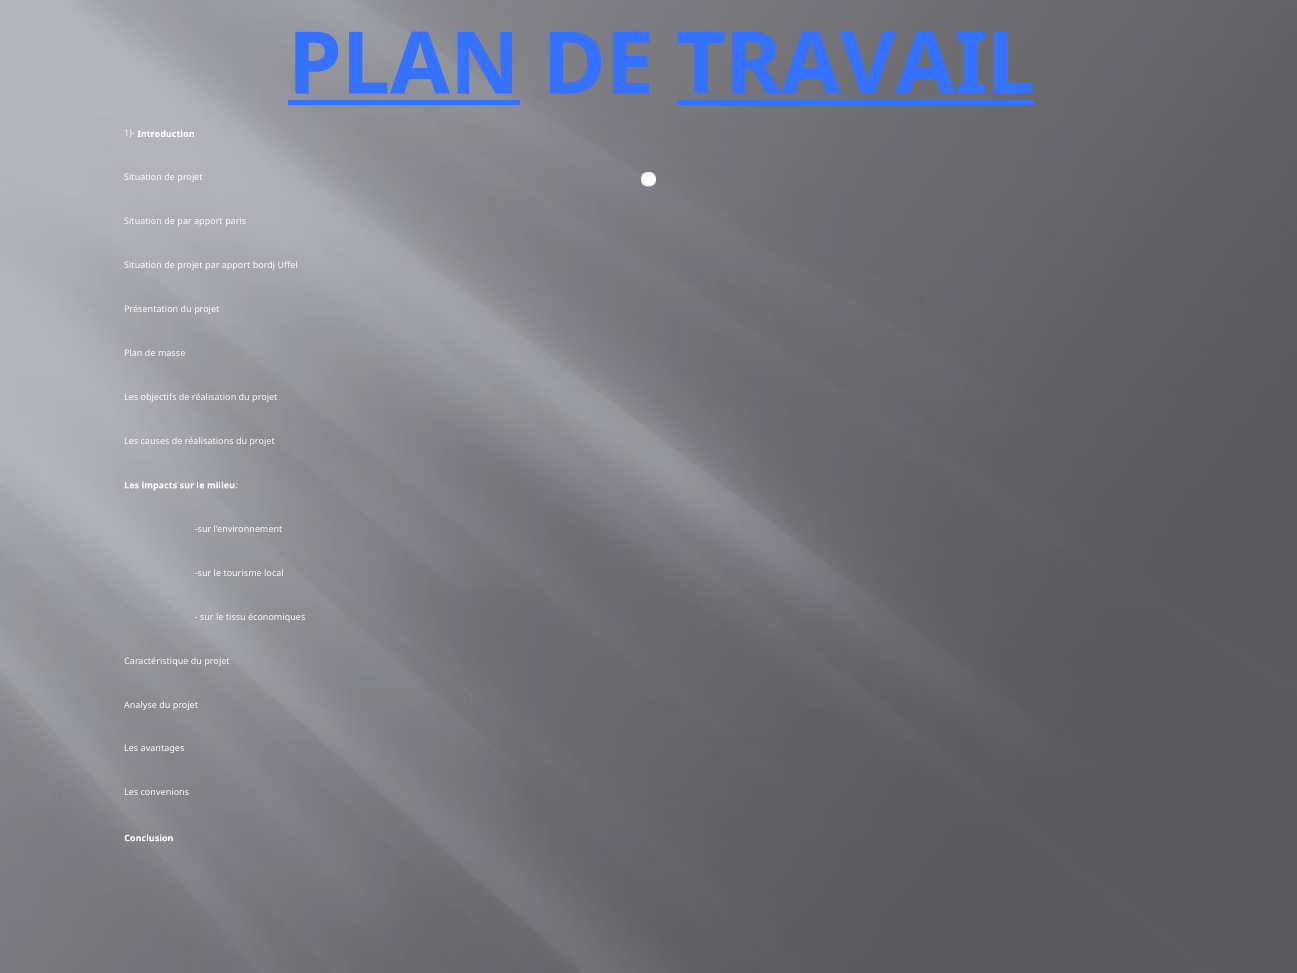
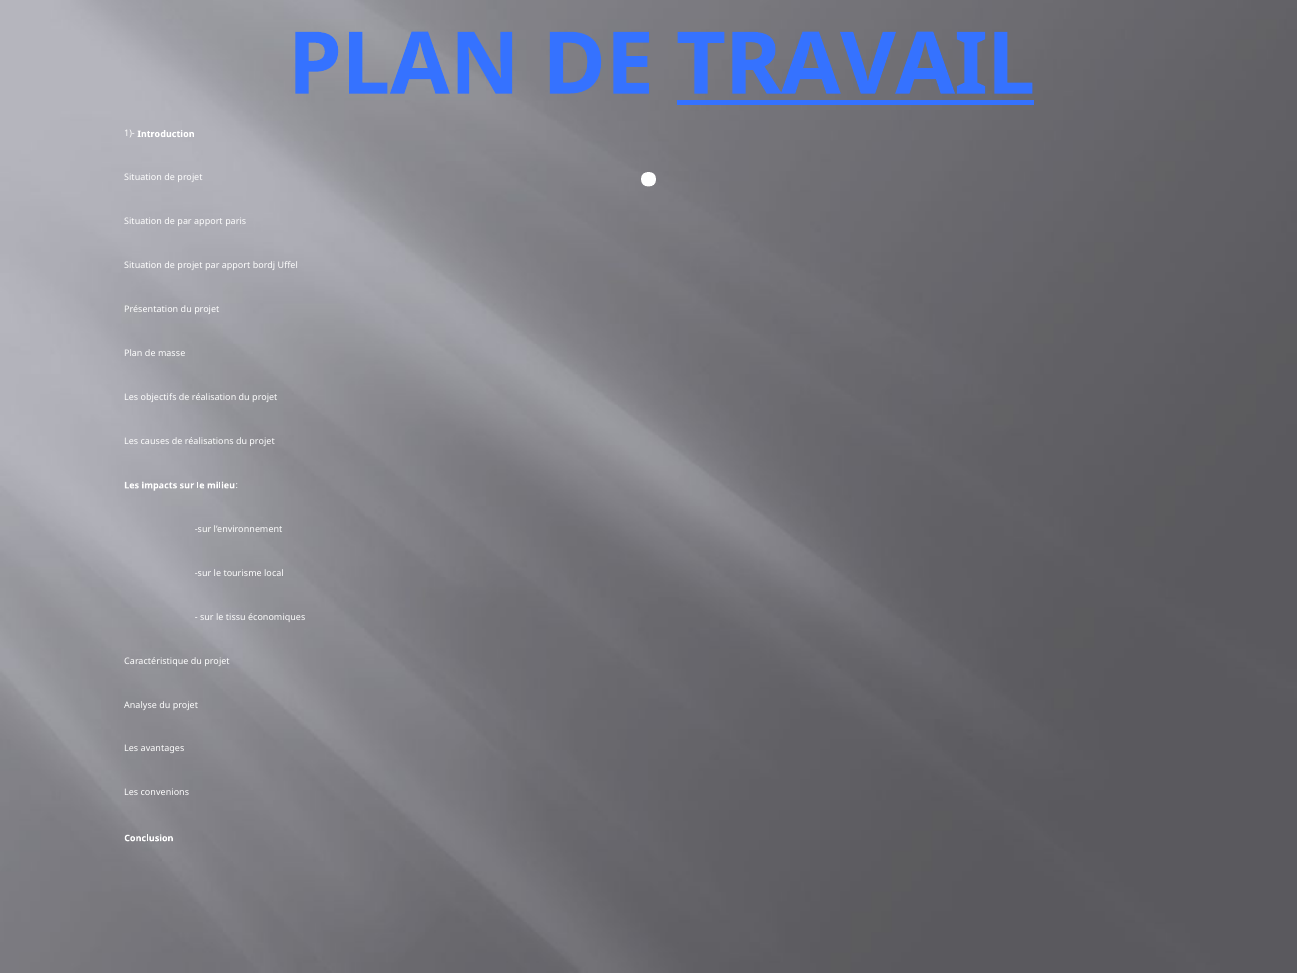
PLAN underline: present -> none (404, 65)
